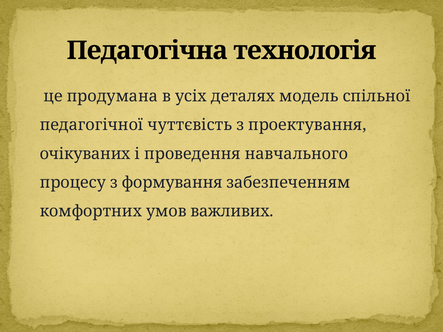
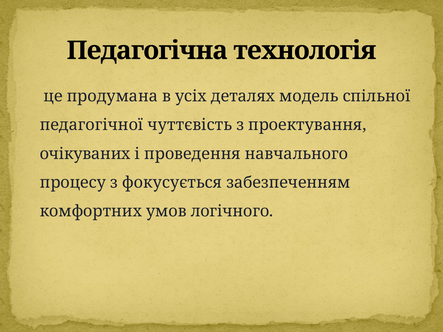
формування: формування -> фокусується (172, 183)
важливих: важливих -> логічного (232, 211)
